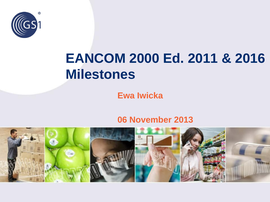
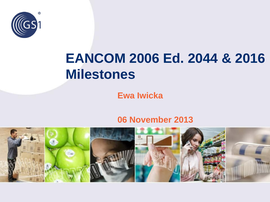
2000: 2000 -> 2006 (144, 59)
2011: 2011 -> 2044 (203, 59)
